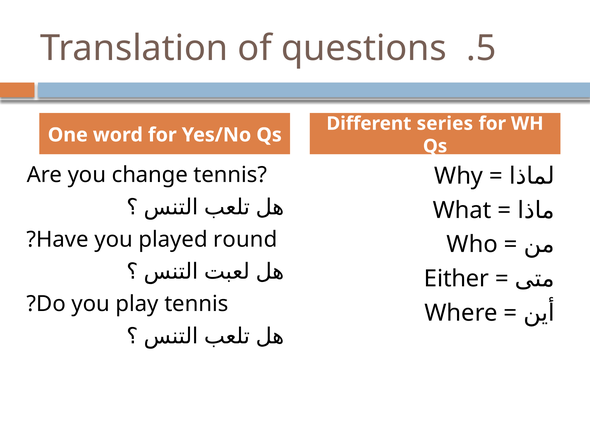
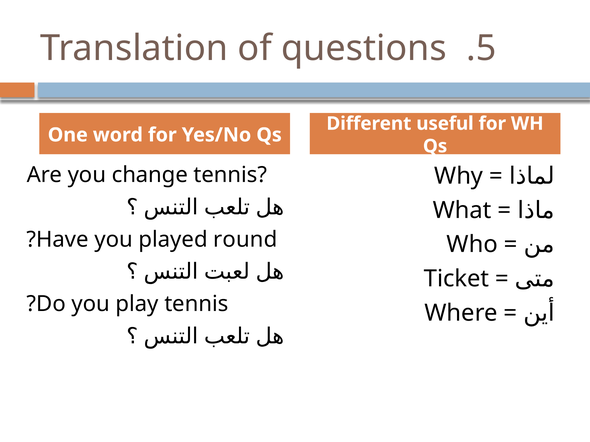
series: series -> useful (445, 124)
Either: Either -> Ticket (456, 279)
